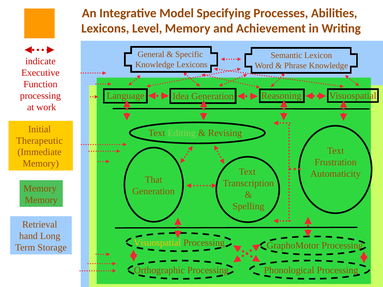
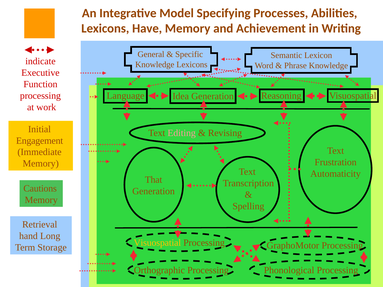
Level: Level -> Have (147, 28)
Editing colour: light green -> pink (182, 133)
Therapeutic: Therapeutic -> Engagement (40, 141)
Memory: Memory -> Cautions (40, 189)
